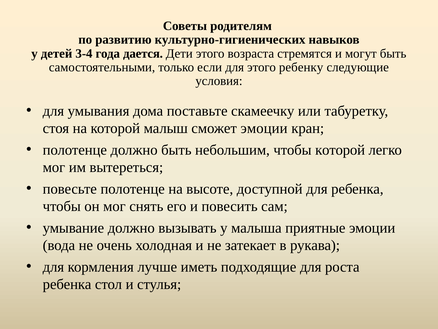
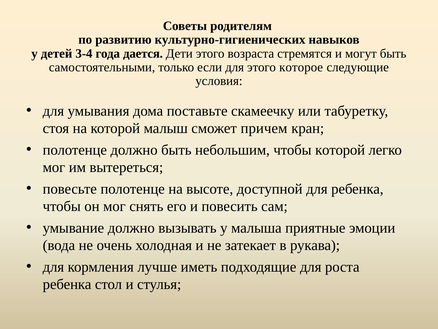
ребенку: ребенку -> которое (301, 67)
сможет эмоции: эмоции -> причем (264, 128)
